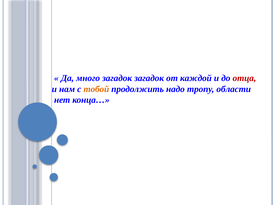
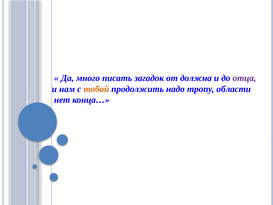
много загадок: загадок -> писать (117, 78)
каждой: каждой -> должна (196, 78)
отца colour: red -> purple (244, 78)
